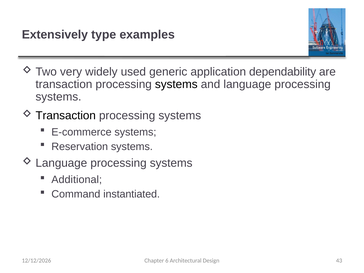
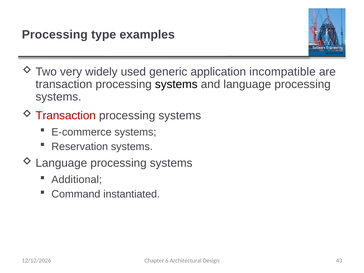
Extensively: Extensively -> Processing (55, 35)
dependability: dependability -> incompatible (282, 72)
Transaction colour: black -> red (66, 115)
